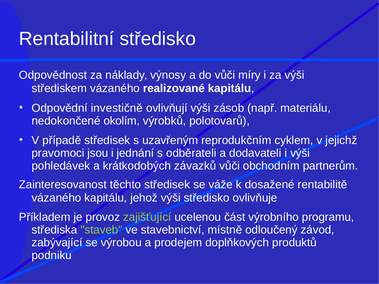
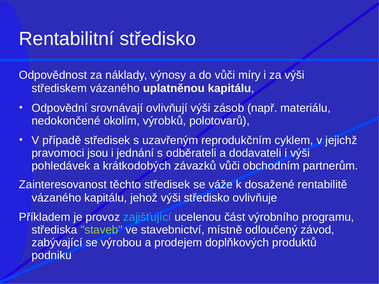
realizované: realizované -> uplatněnou (174, 88)
investičně: investičně -> srovnávají (117, 108)
zajišťující colour: light green -> light blue (147, 217)
